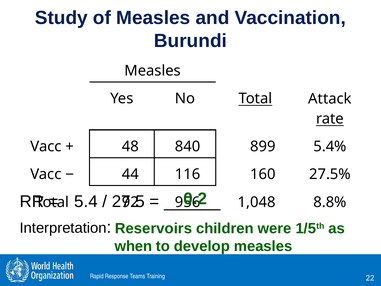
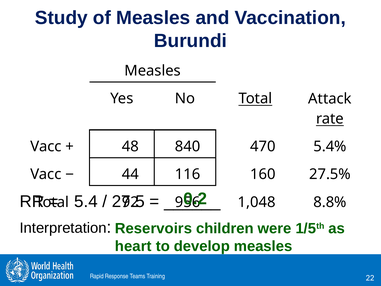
899: 899 -> 470 (263, 146)
when: when -> heart (133, 246)
